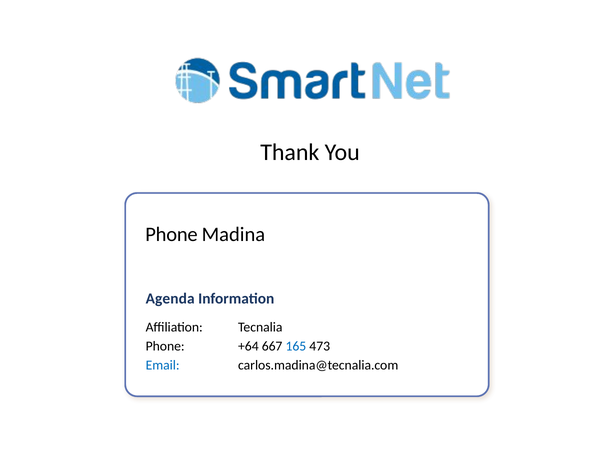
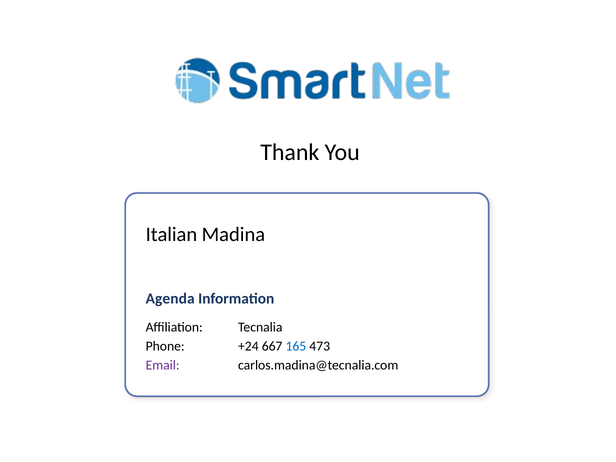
Phone: Phone -> Italian (171, 234)
+64: +64 -> +24 (248, 346)
Email colour: blue -> purple (163, 365)
